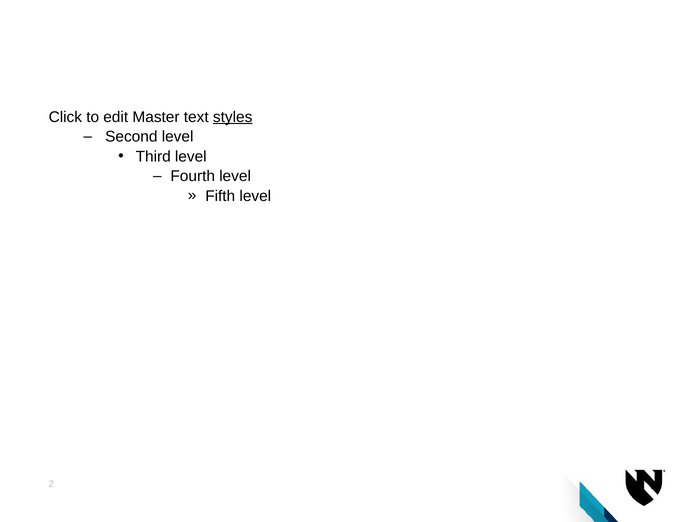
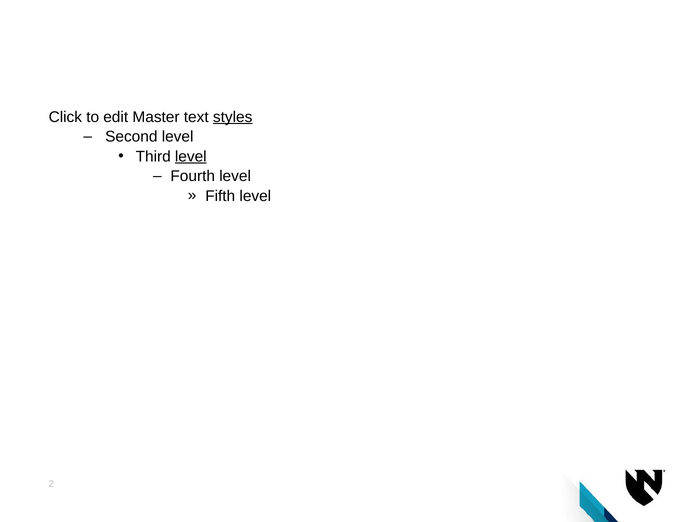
level underline: none -> present (191, 156)
